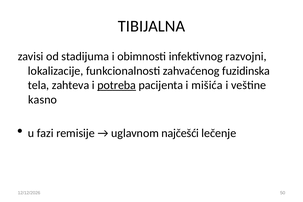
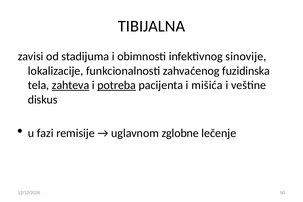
razvojni: razvojni -> sinovije (246, 57)
zahteva underline: none -> present (71, 85)
kasno: kasno -> diskus (43, 100)
najčešći: najčešći -> zglobne (180, 133)
